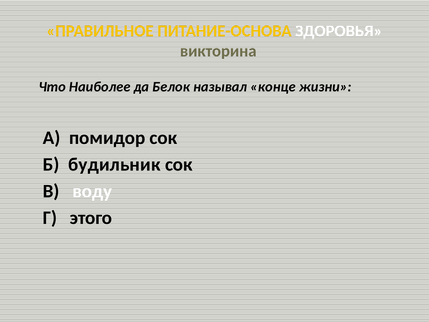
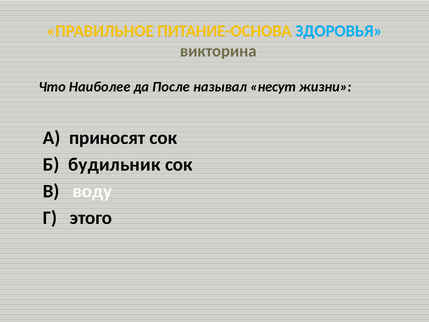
ЗДОРОВЬЯ colour: white -> light blue (339, 31)
Белок: Белок -> После (171, 87)
конце: конце -> несут (273, 87)
помидор: помидор -> приносят (107, 138)
